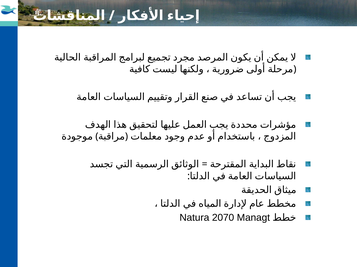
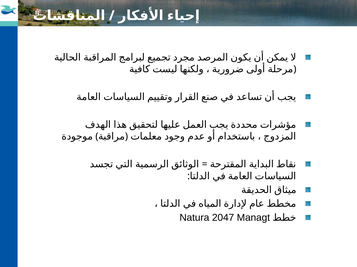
2070: 2070 -> 2047 (223, 218)
